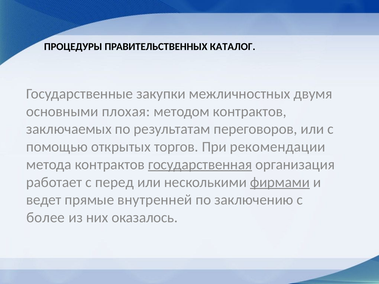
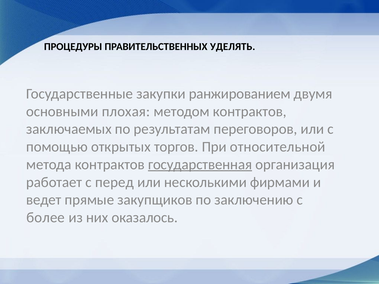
КАТАЛОГ: КАТАЛОГ -> УДЕЛЯТЬ (233, 47)
межличностных: межличностных -> ранжированием (240, 94)
рекомендации: рекомендации -> относительной (278, 147)
фирмами underline: present -> none (280, 182)
внутренней: внутренней -> закупщиков (155, 200)
